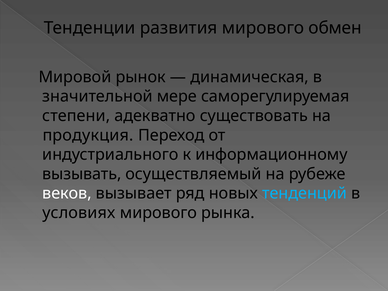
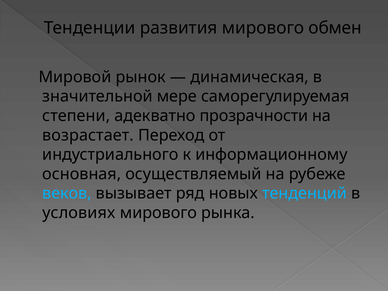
существовать: существовать -> прозрачности (254, 116)
продукция: продукция -> возрастает (88, 135)
вызывать: вызывать -> основная (82, 174)
веков colour: white -> light blue (67, 193)
